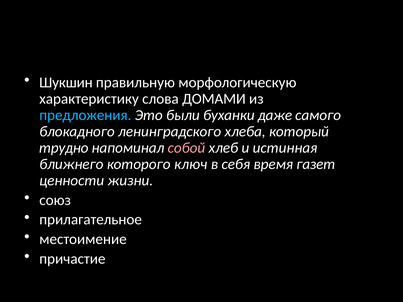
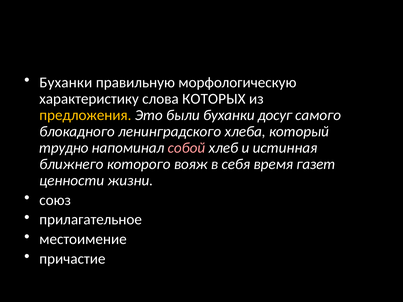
Шукшин: Шукшин -> Буханки (66, 83)
ДОМАМИ: ДОМАМИ -> КОТОРЫХ (214, 99)
предложения colour: light blue -> yellow (85, 115)
даже: даже -> досуг (275, 115)
ключ: ключ -> вояж (191, 164)
